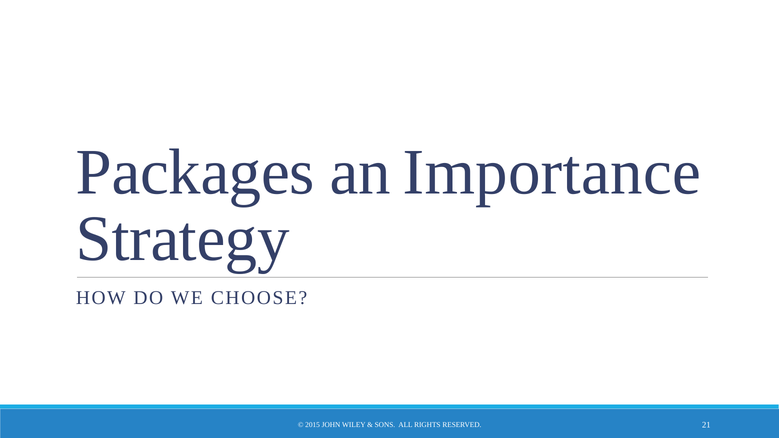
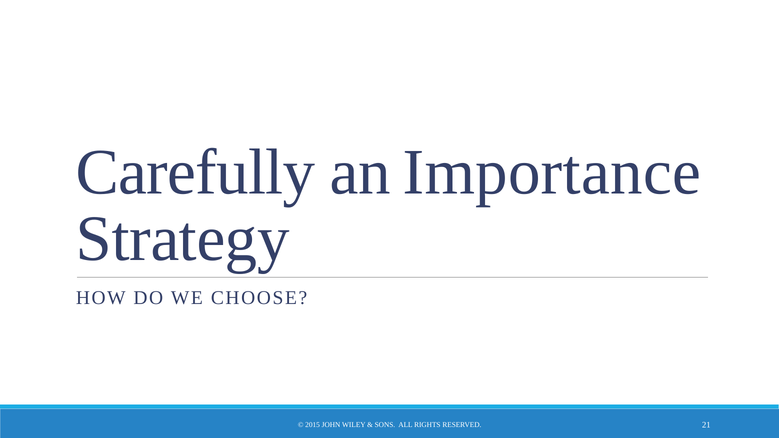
Packages: Packages -> Carefully (195, 173)
